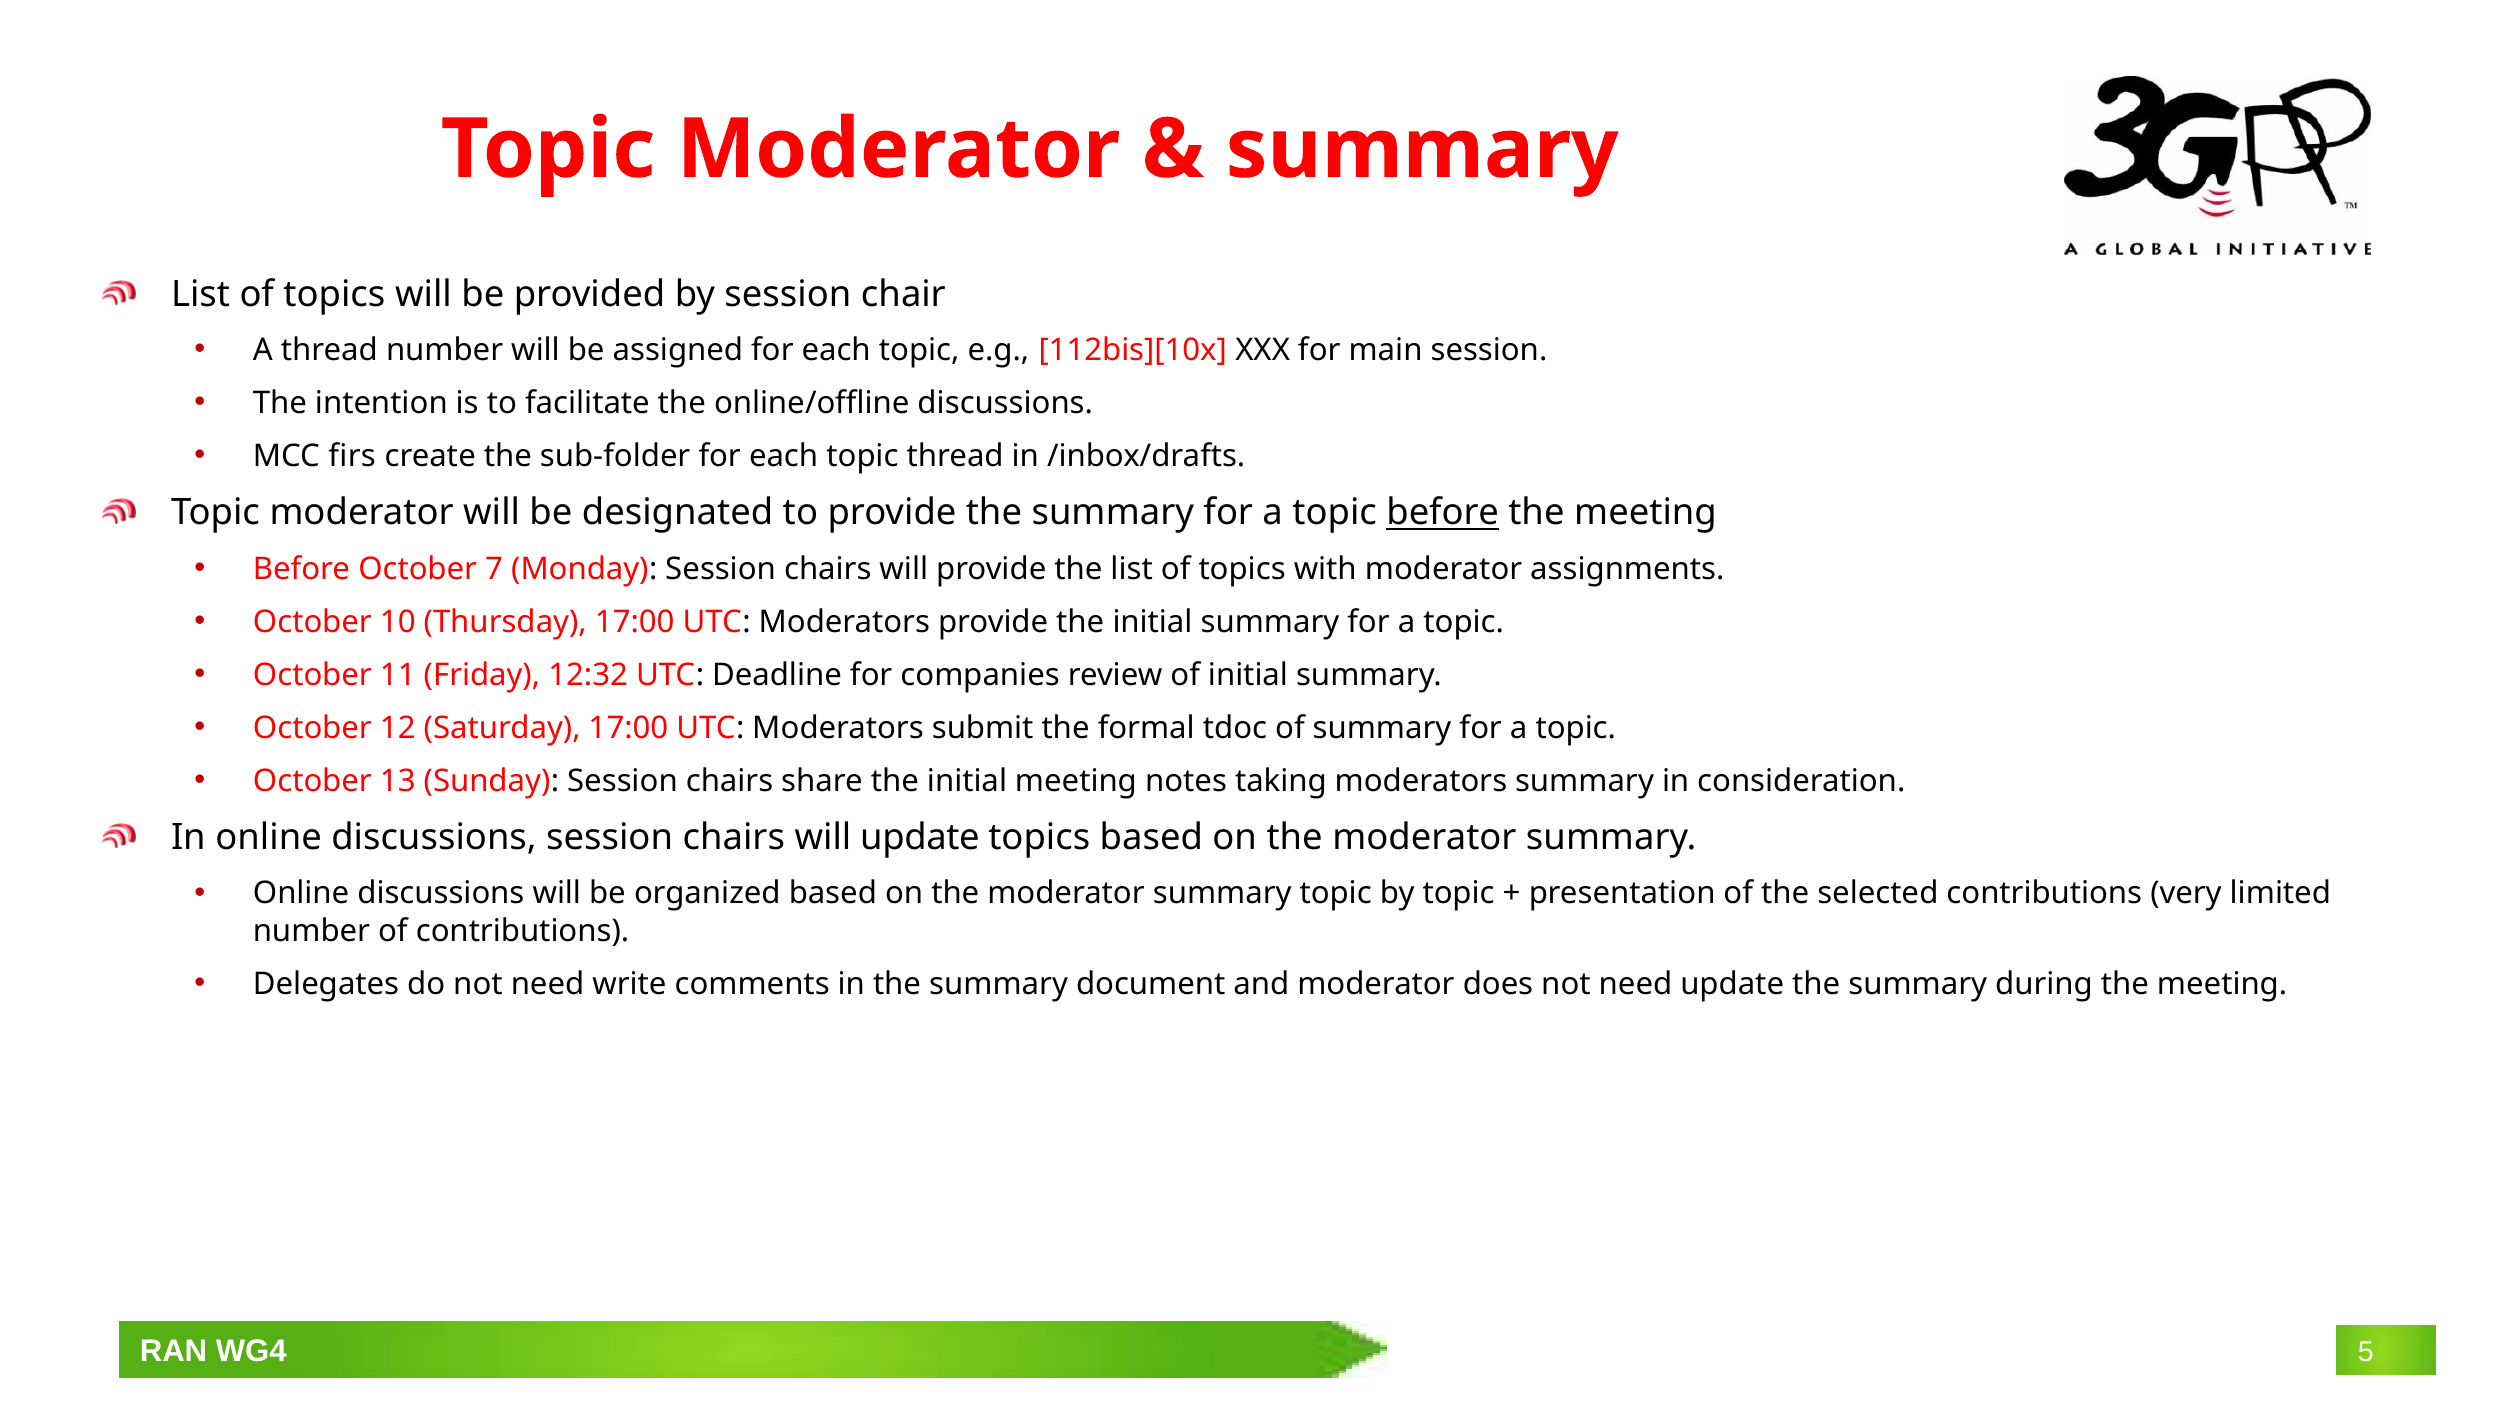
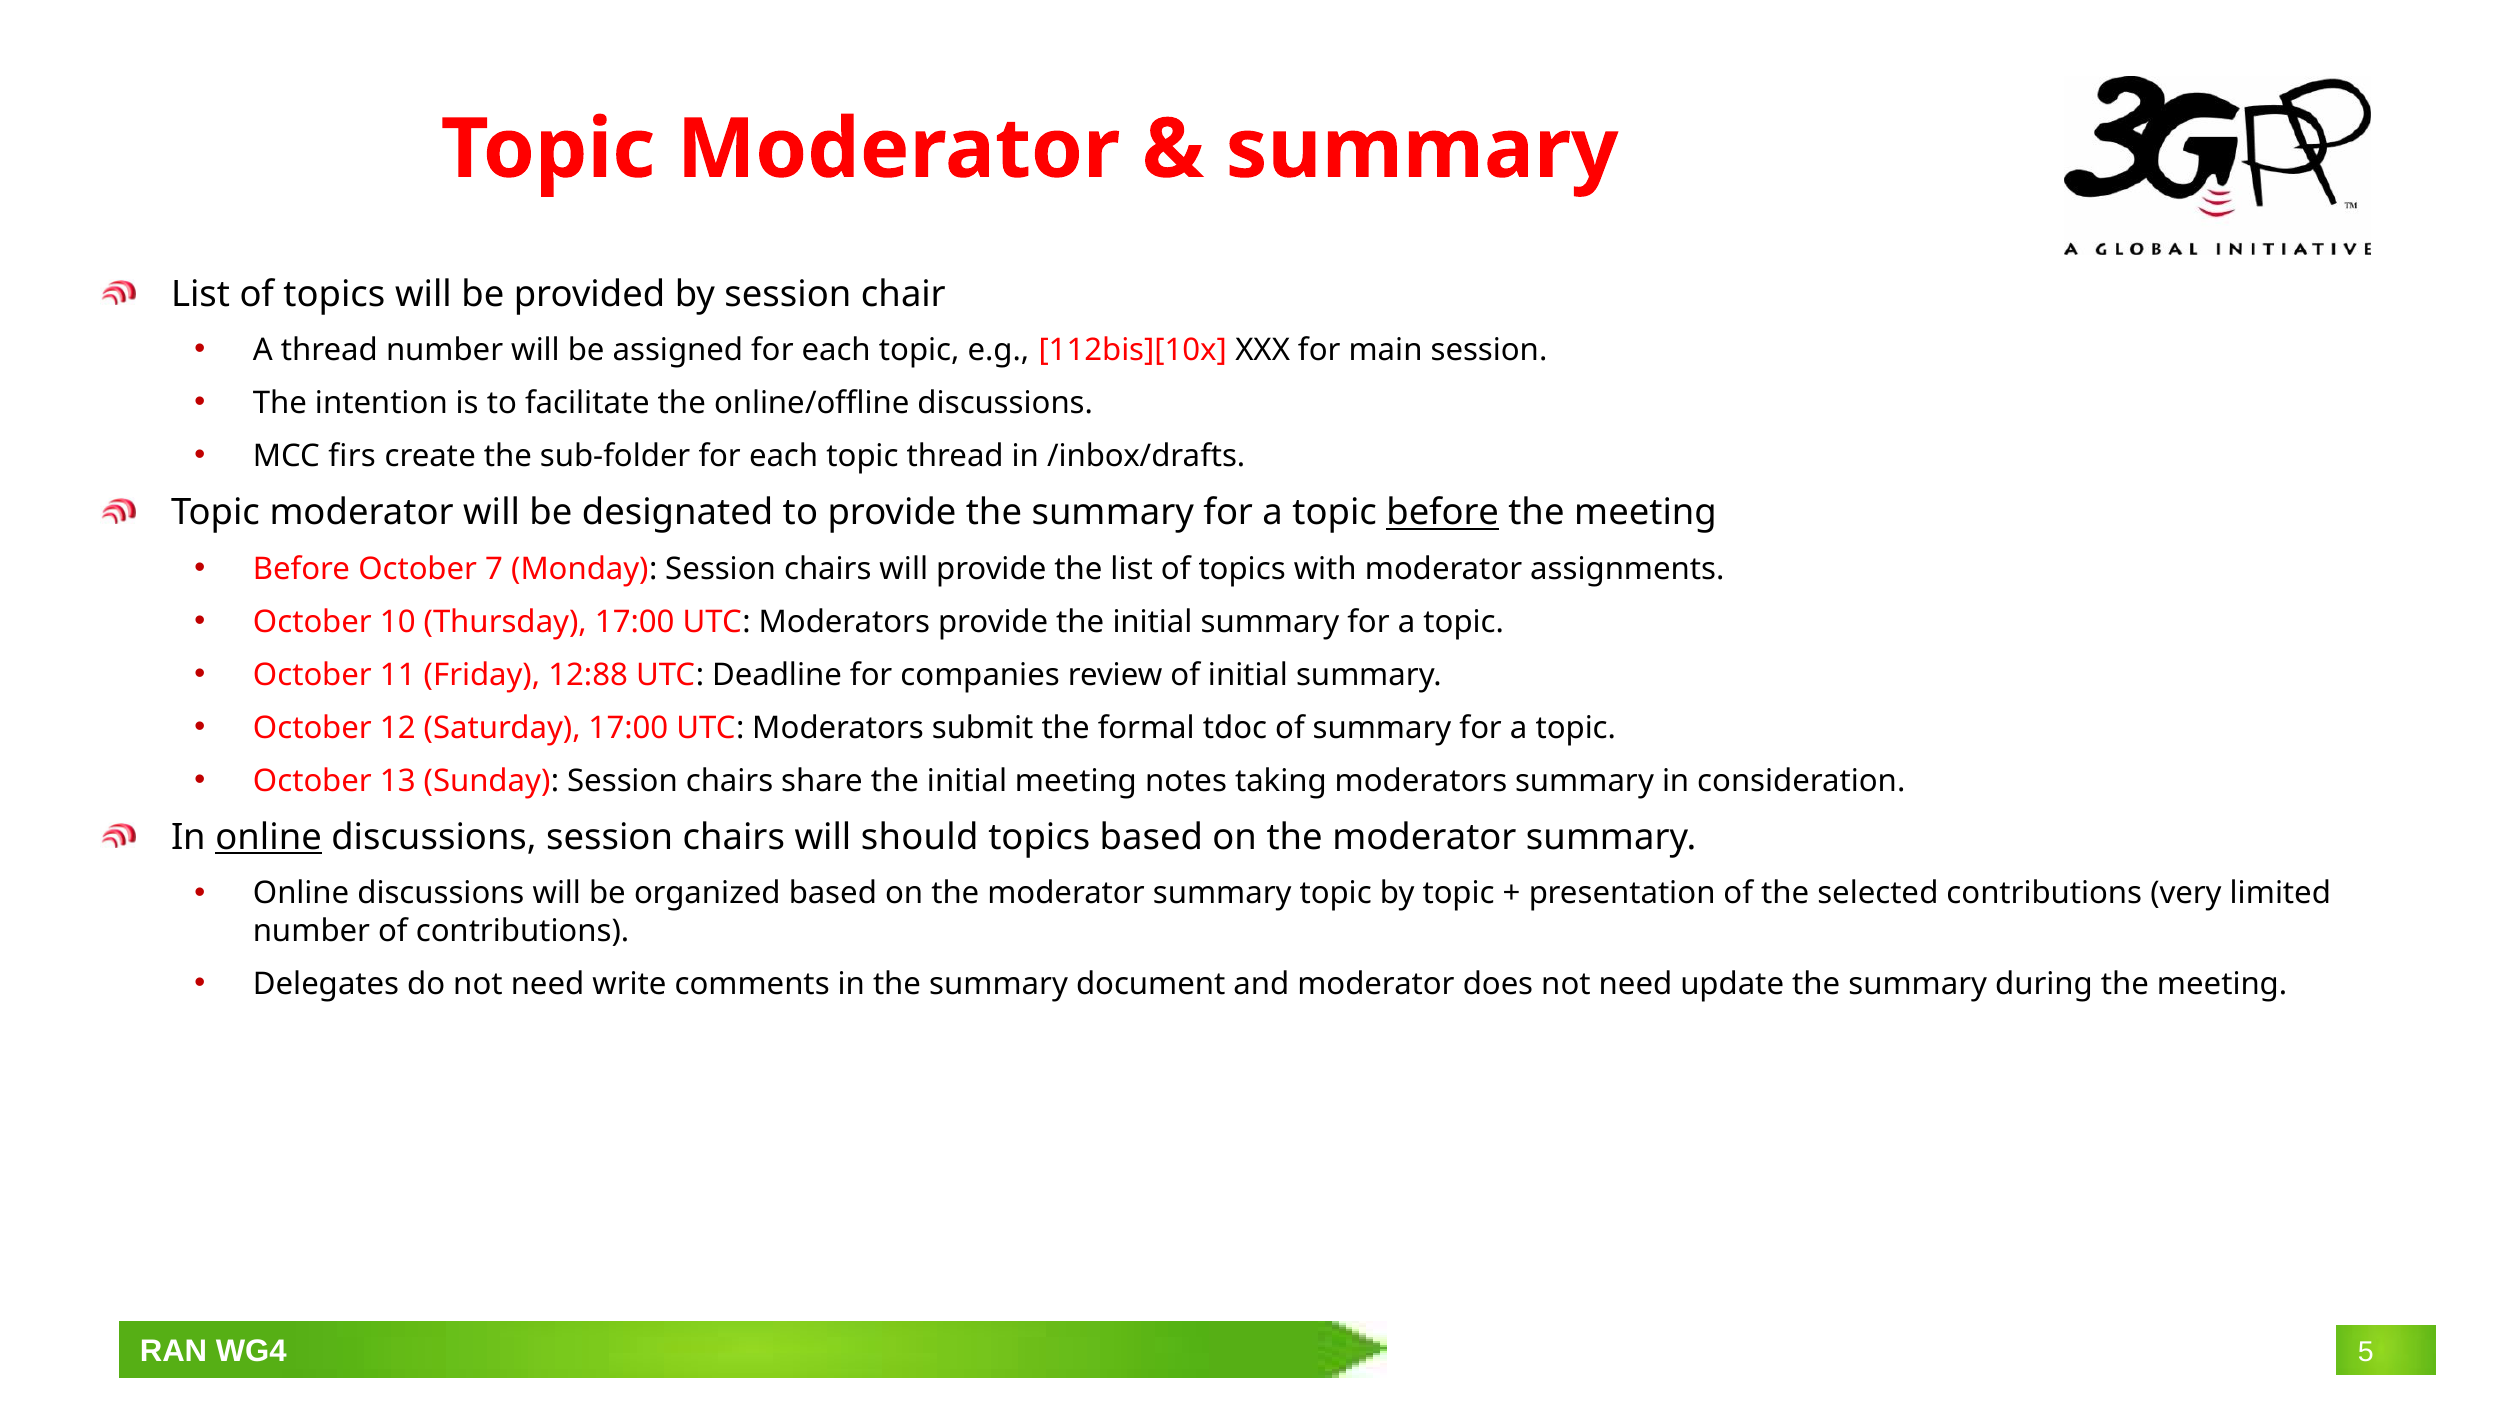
12:32: 12:32 -> 12:88 (588, 675)
online underline: none -> present (269, 837)
will update: update -> should (920, 837)
